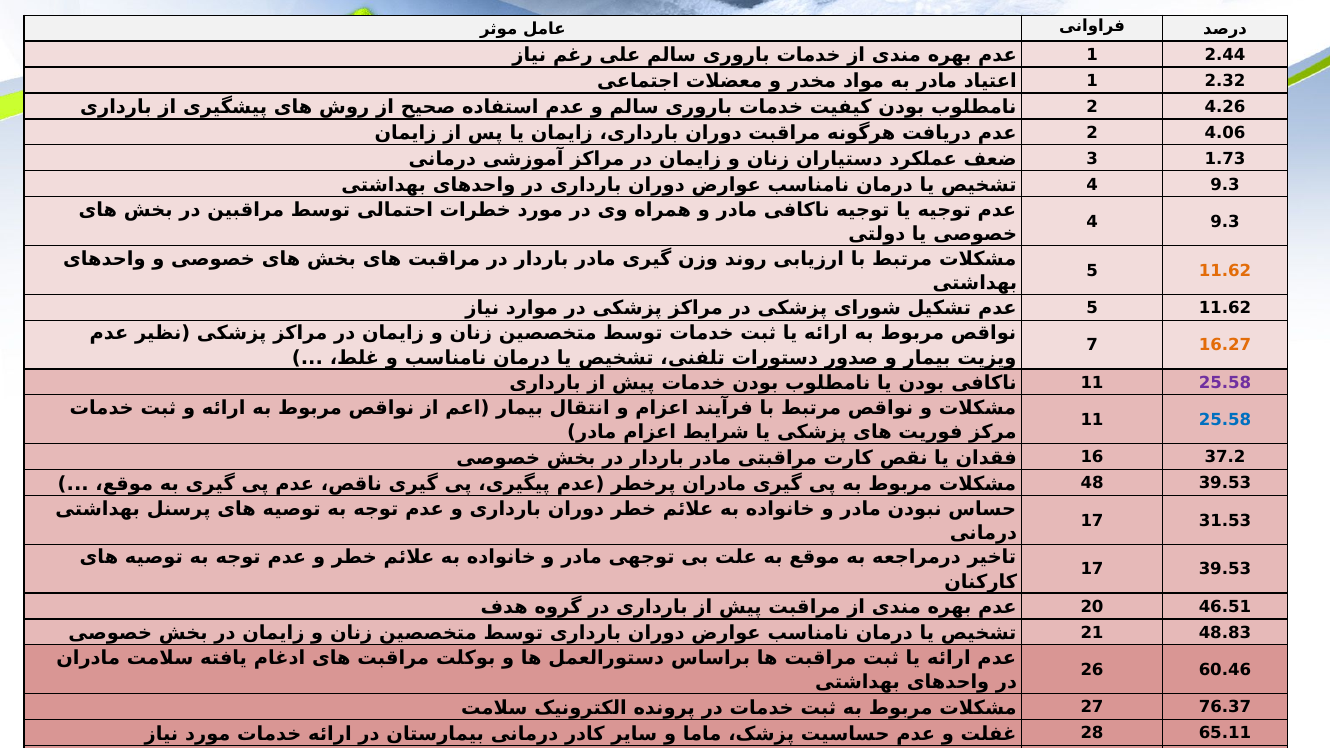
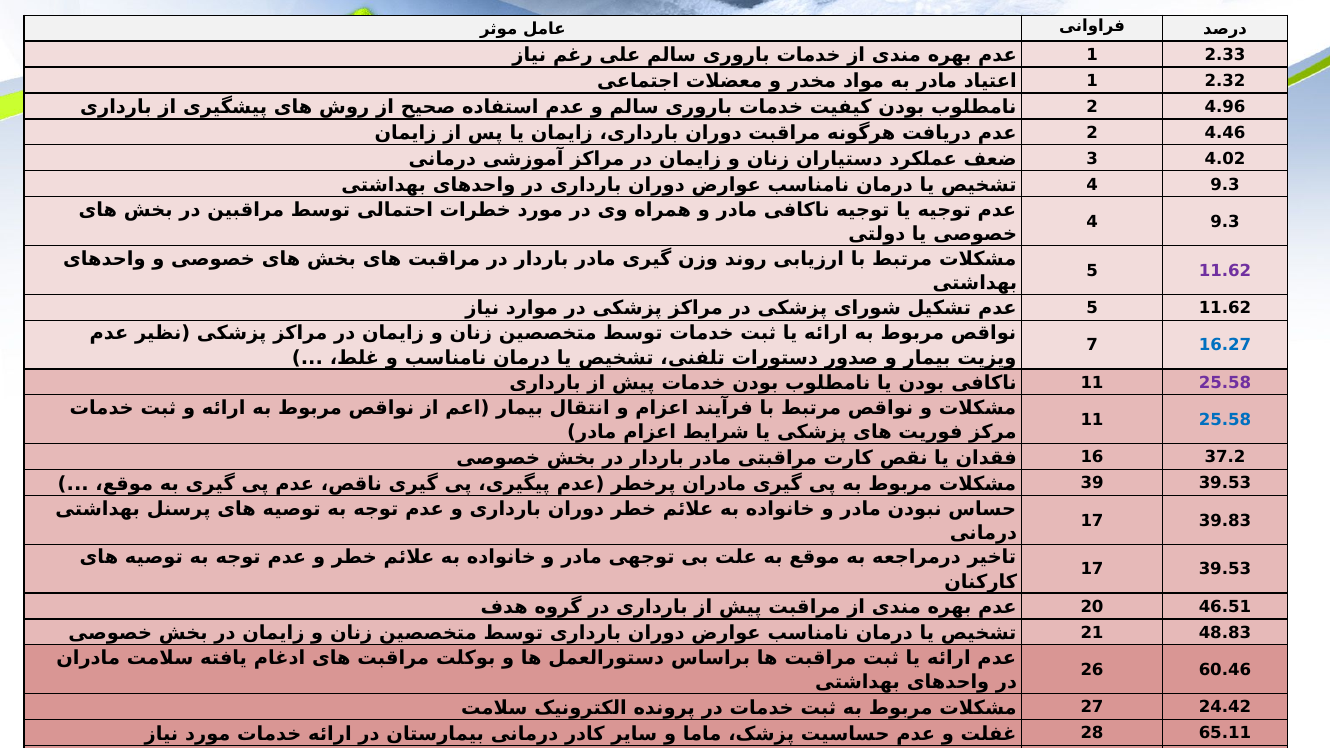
2.44: 2.44 -> 2.33 (1225, 55)
4.26: 4.26 -> 4.96 (1225, 107)
4.06: 4.06 -> 4.46 (1225, 133)
1.73: 1.73 -> 4.02 (1225, 159)
11.62 colour: orange -> purple (1225, 271)
16.27 colour: orange -> blue (1225, 346)
48: 48 -> 39 (1092, 484)
31.53: 31.53 -> 39.83 (1225, 521)
76.37: 76.37 -> 24.42 (1225, 708)
